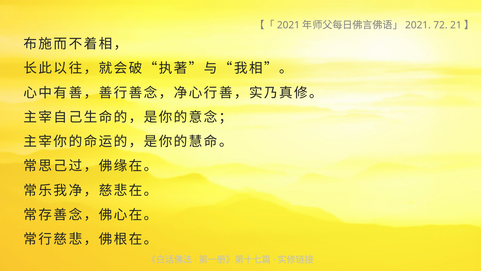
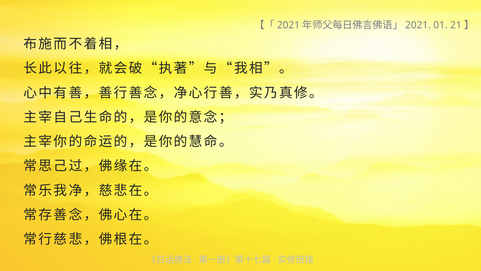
72: 72 -> 01 (440, 25)
